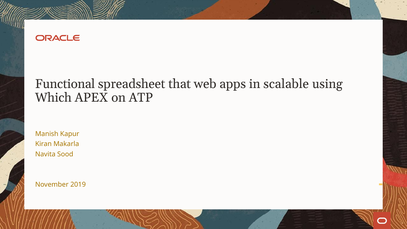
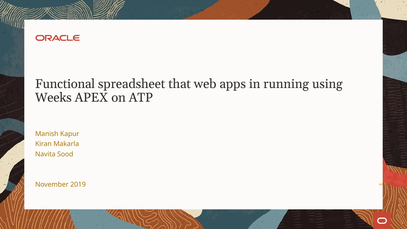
scalable: scalable -> running (286, 84)
Which: Which -> Weeks (53, 98)
